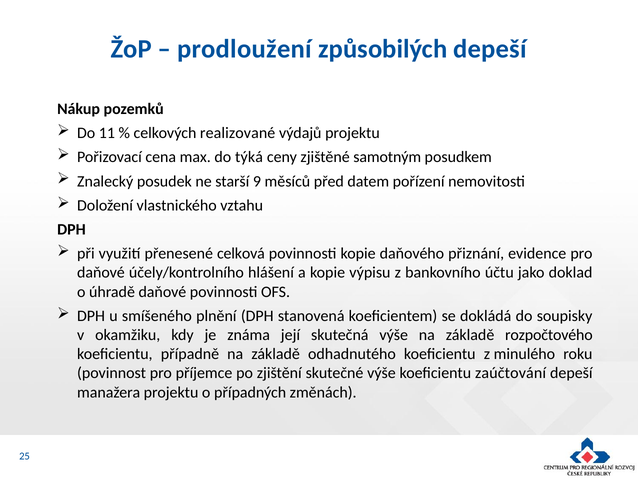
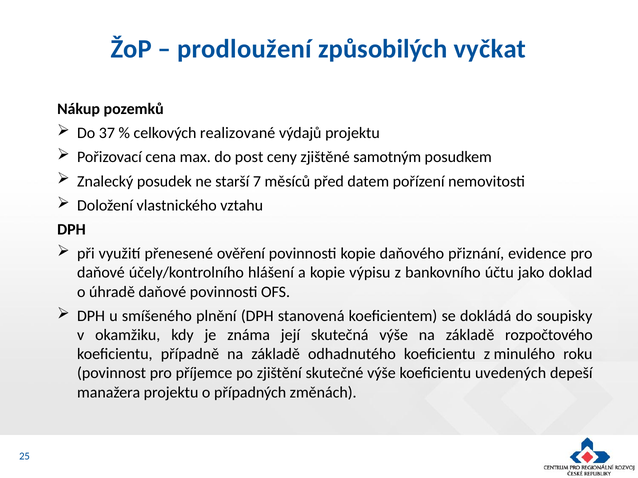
způsobilých depeší: depeší -> vyčkat (490, 49)
11: 11 -> 37 (107, 133)
týká: týká -> post (249, 157)
9: 9 -> 7 (257, 181)
celková: celková -> ověření (241, 254)
zaúčtování: zaúčtování -> uvedených (511, 374)
